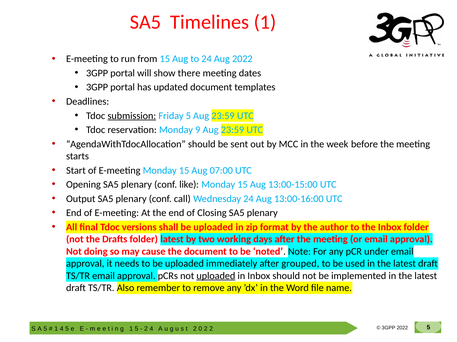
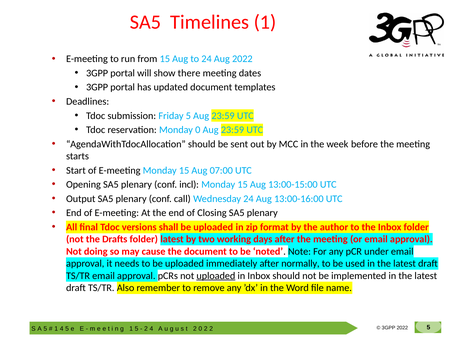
submission underline: present -> none (132, 116)
Monday 9: 9 -> 0 (198, 130)
like: like -> incl (189, 185)
grouped: grouped -> normally (300, 264)
